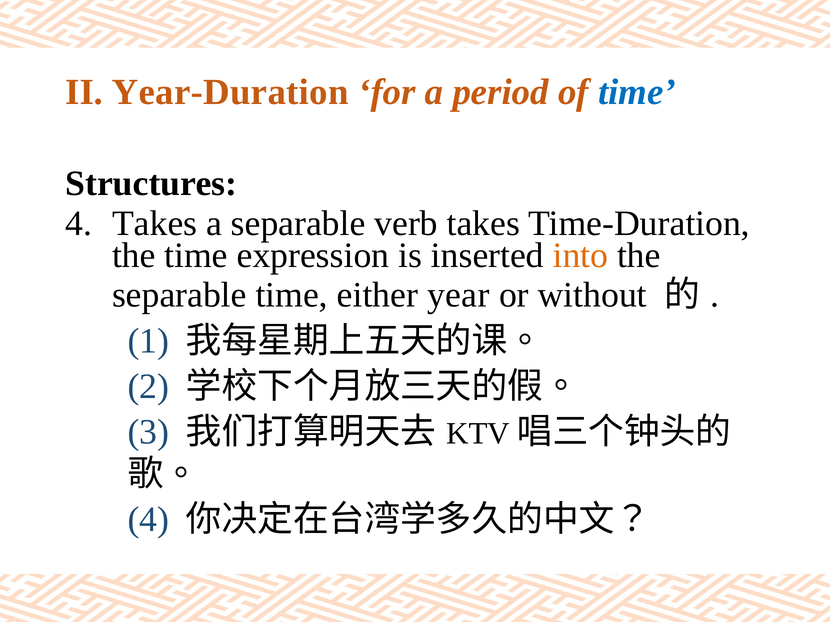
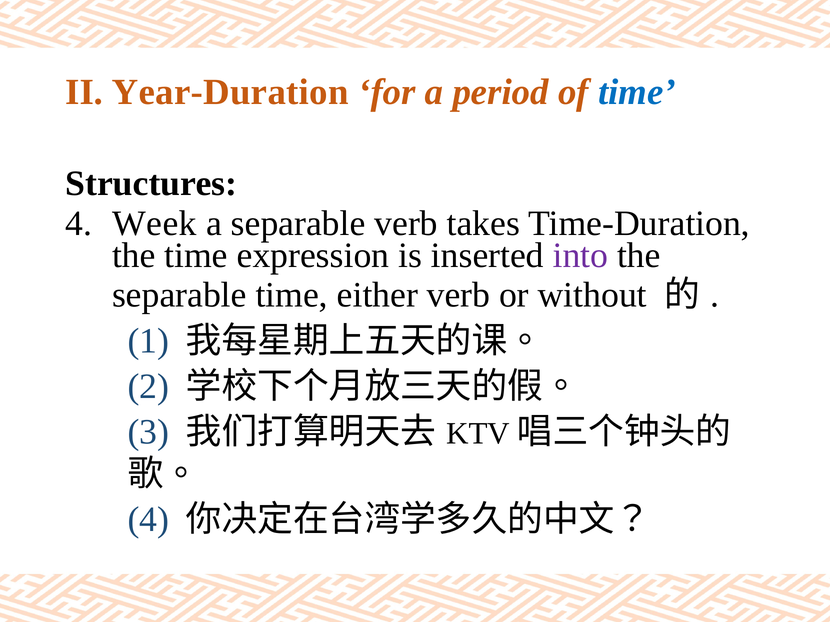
4 Takes: Takes -> Week (154, 224)
into colour: orange -> purple (580, 256)
either year: year -> verb (459, 295)
